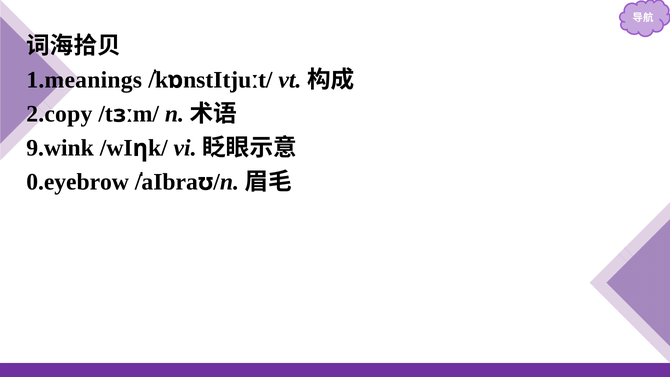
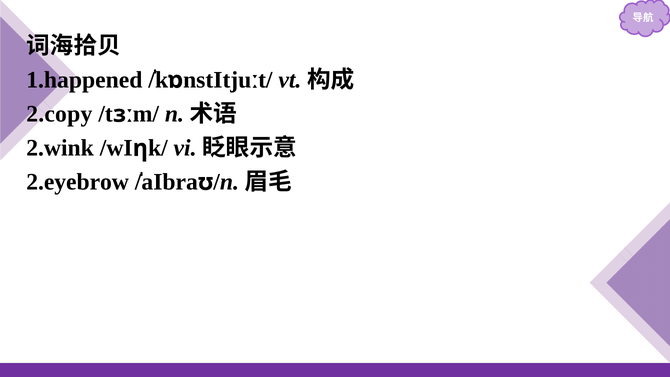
1.meanings: 1.meanings -> 1.happened (84, 80)
9.wink: 9.wink -> 2.wink (60, 148)
0.eyebrow: 0.eyebrow -> 2.eyebrow (78, 182)
